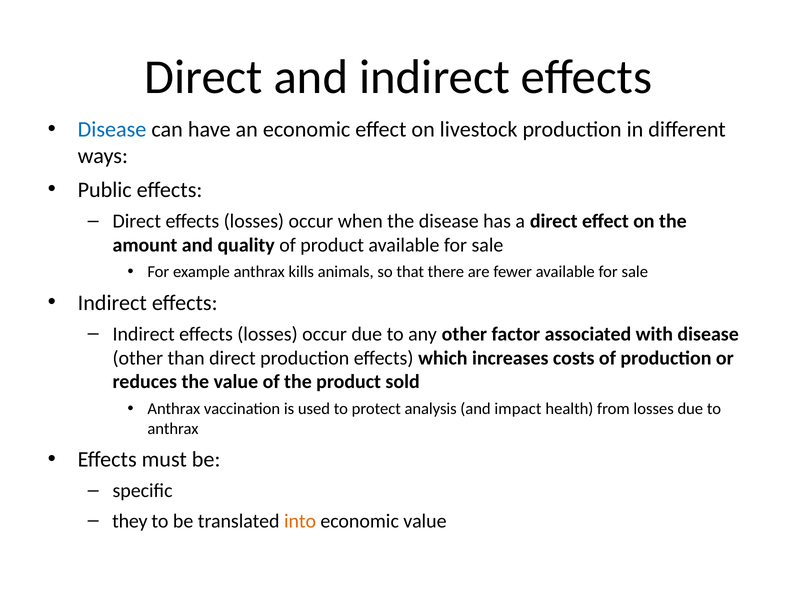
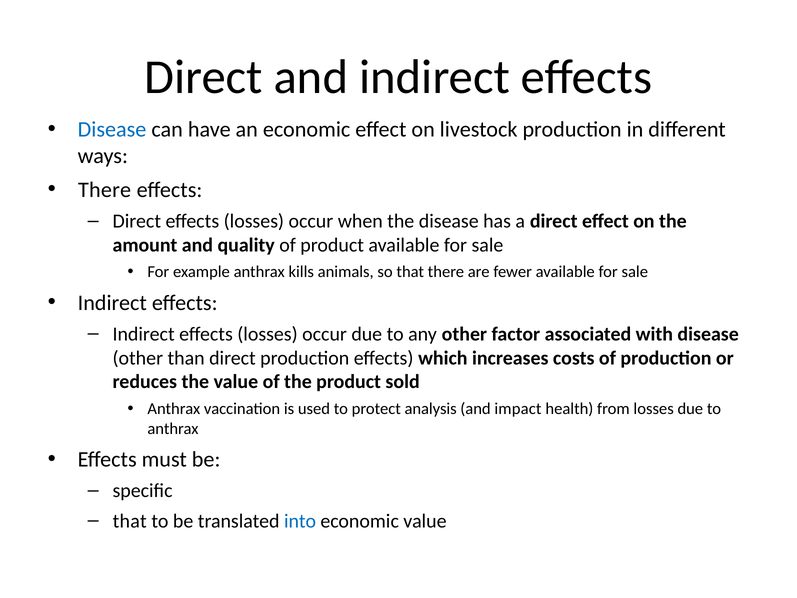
Public: Public -> There (105, 190)
they: they -> that (130, 521)
into colour: orange -> blue (300, 521)
